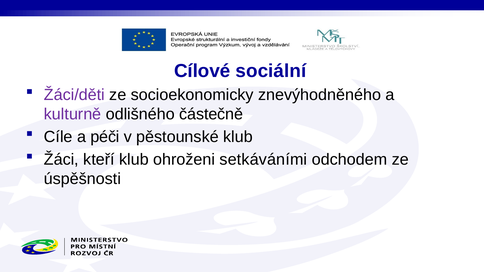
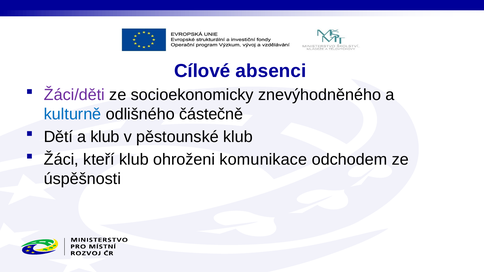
sociální: sociální -> absenci (271, 71)
kulturně colour: purple -> blue (73, 114)
Cíle: Cíle -> Dětí (58, 137)
a péči: péči -> klub (105, 137)
setkáváními: setkáváními -> komunikace (263, 160)
